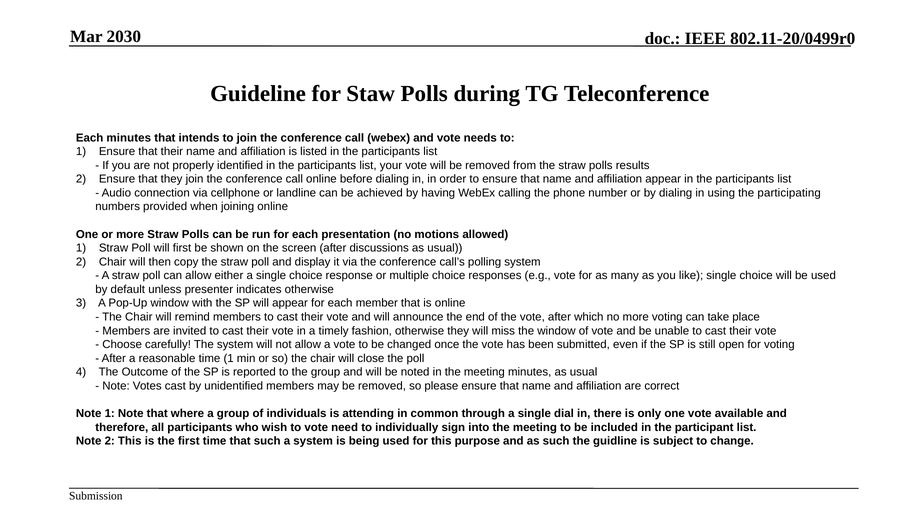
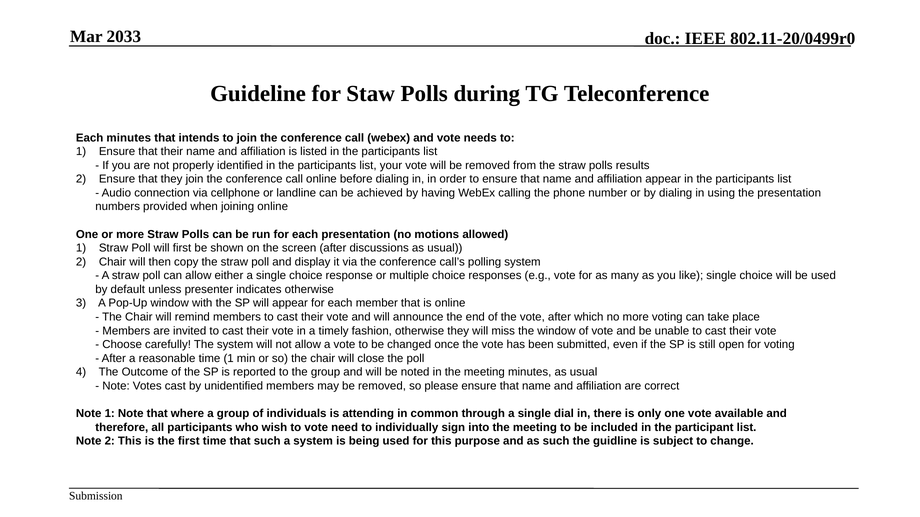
2030: 2030 -> 2033 (124, 37)
the participating: participating -> presentation (789, 193)
